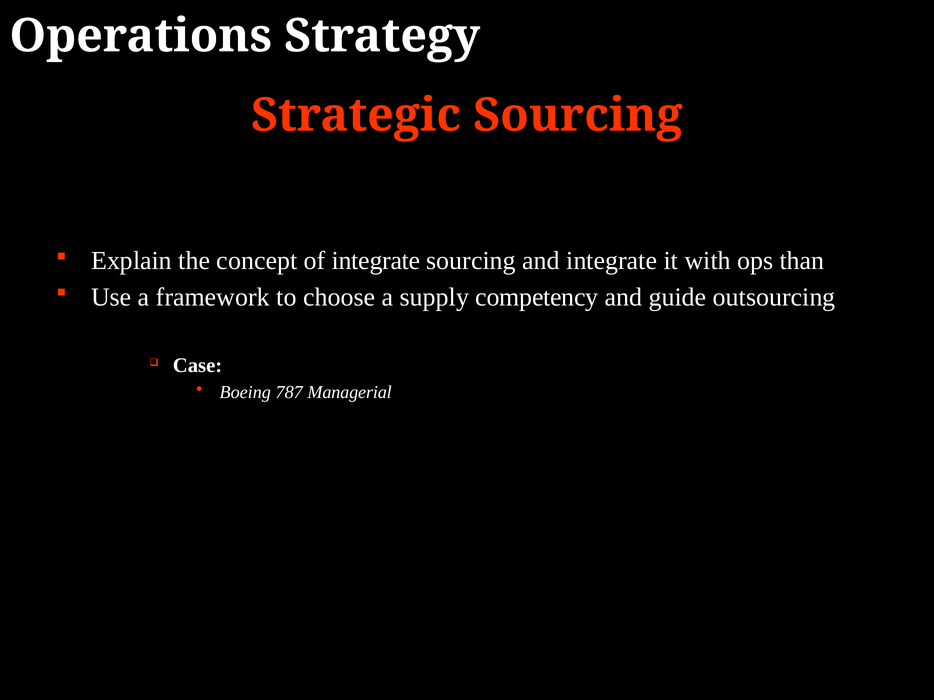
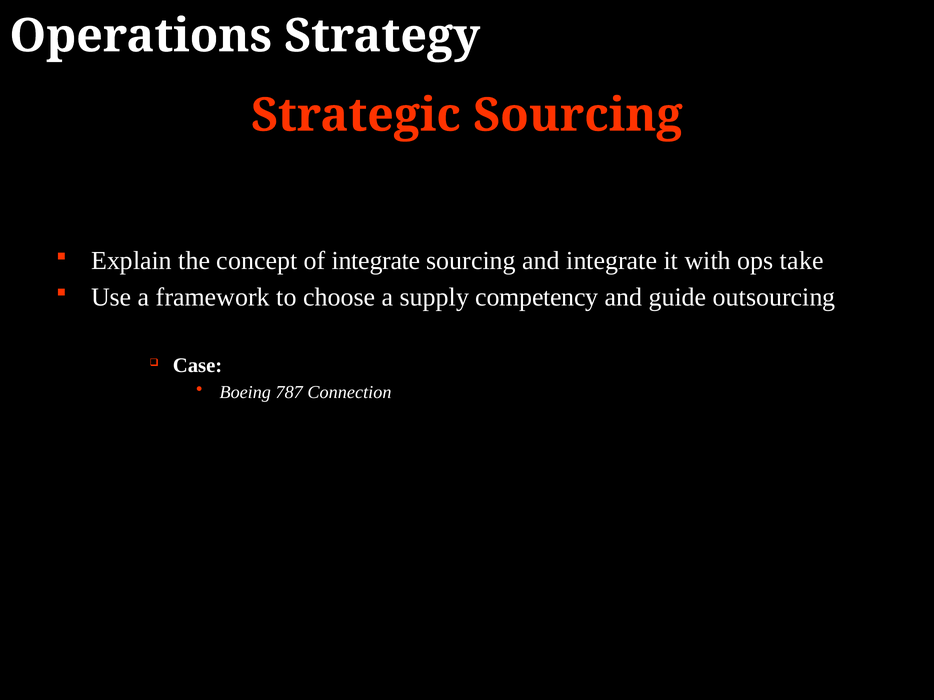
than: than -> take (802, 261)
Managerial: Managerial -> Connection (349, 392)
